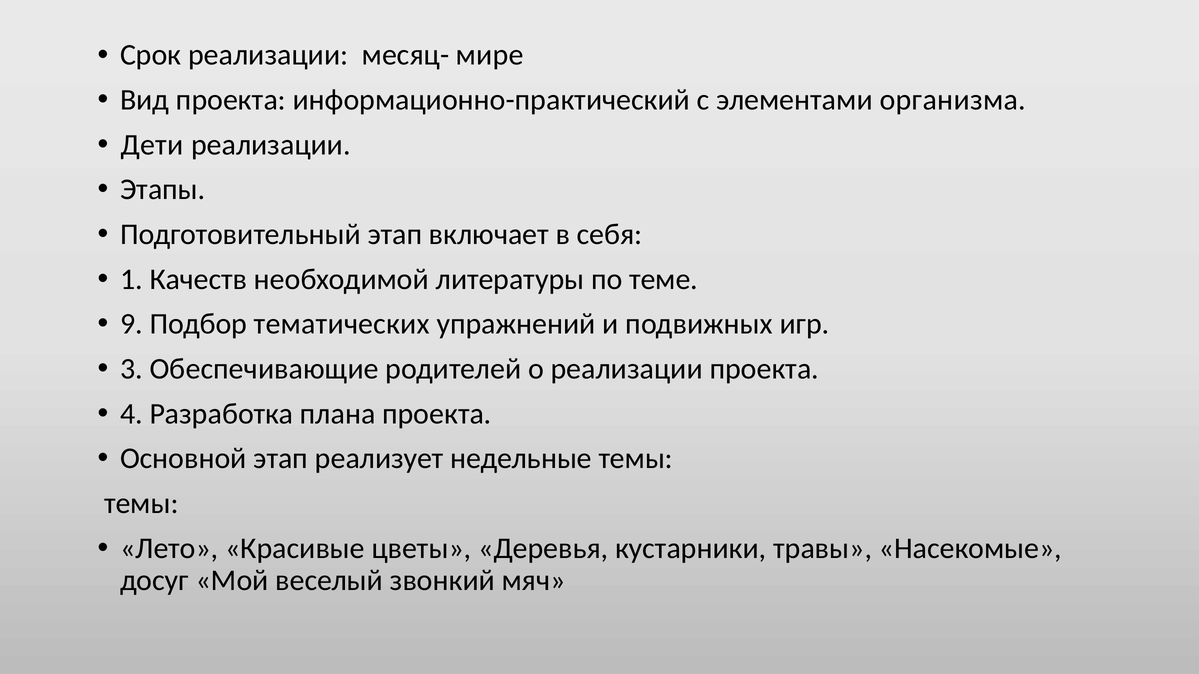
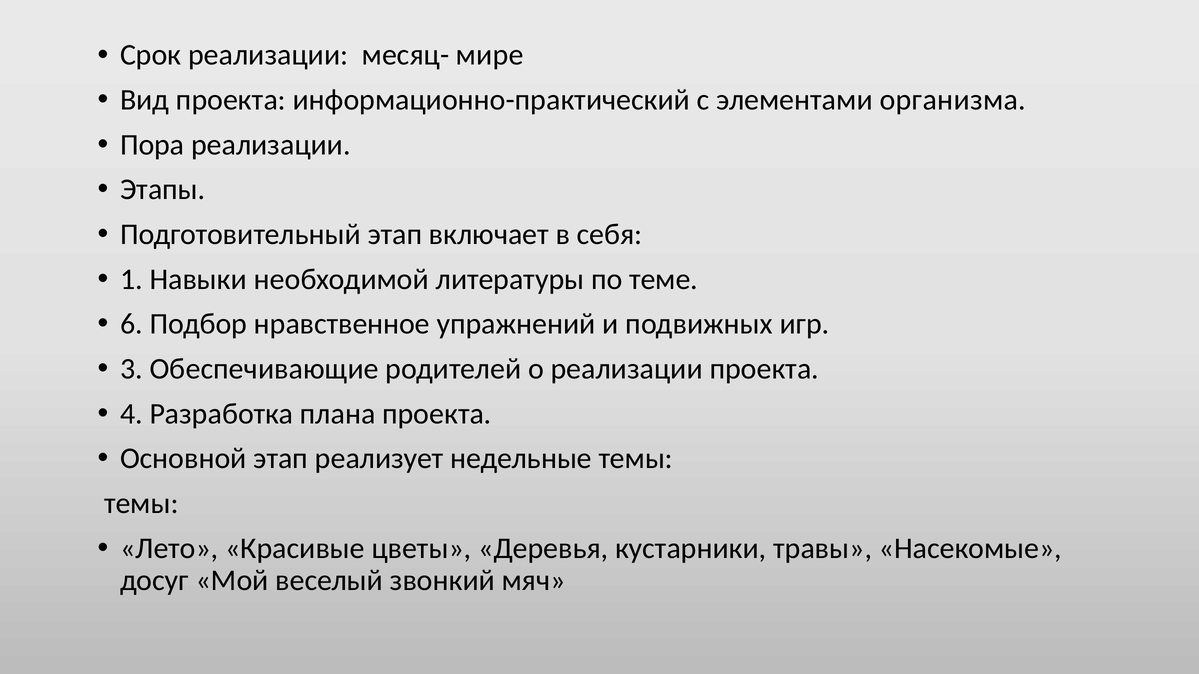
Дети: Дети -> Пора (152, 145)
Качеств: Качеств -> Навыки (198, 279)
9: 9 -> 6 (131, 324)
тематических: тематических -> нравственное (342, 324)
